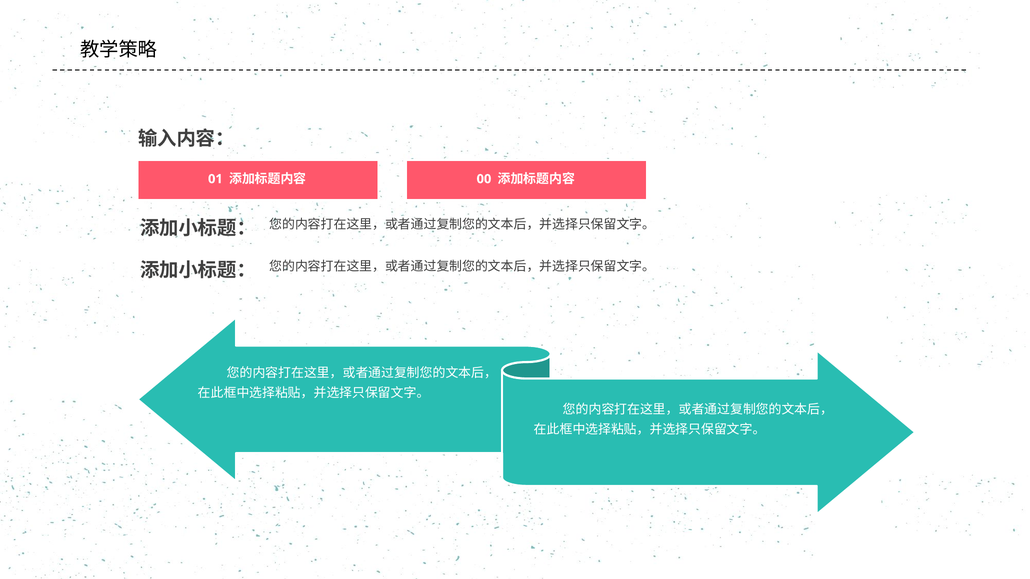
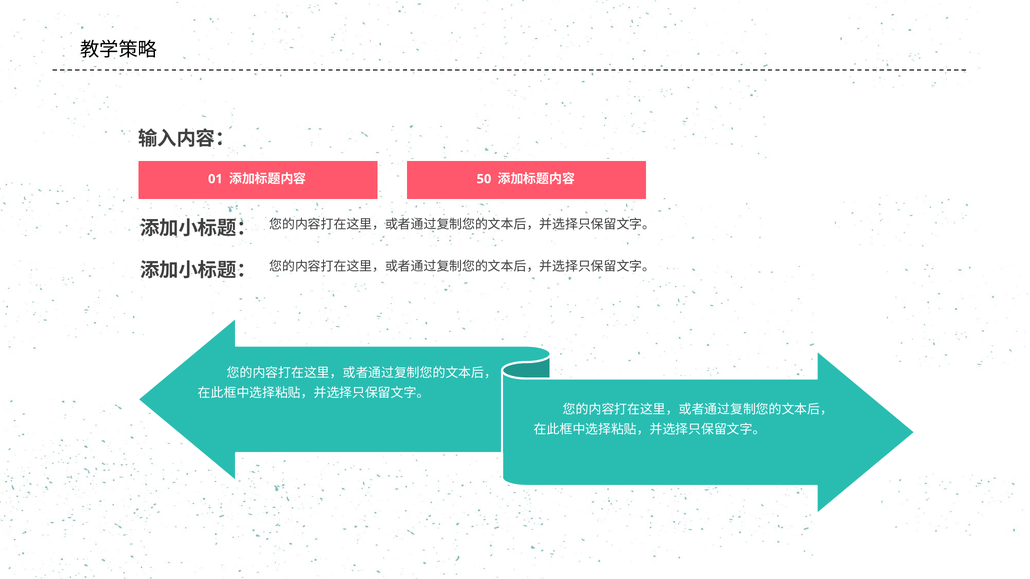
00: 00 -> 50 (484, 179)
